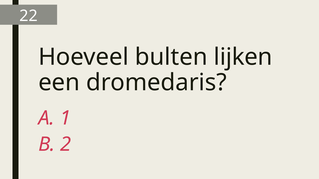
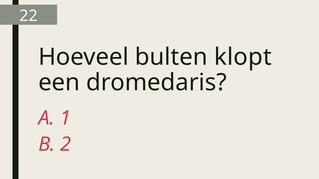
lijken: lijken -> klopt (243, 57)
